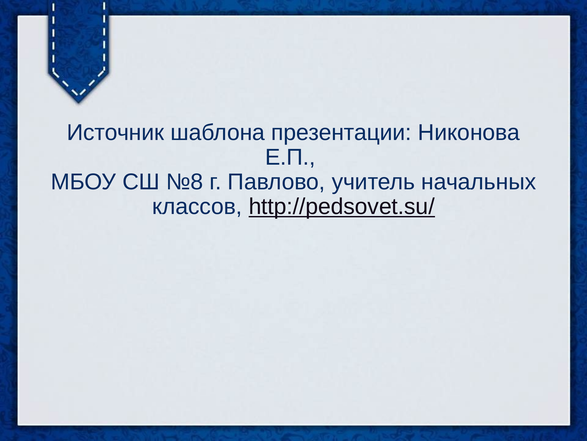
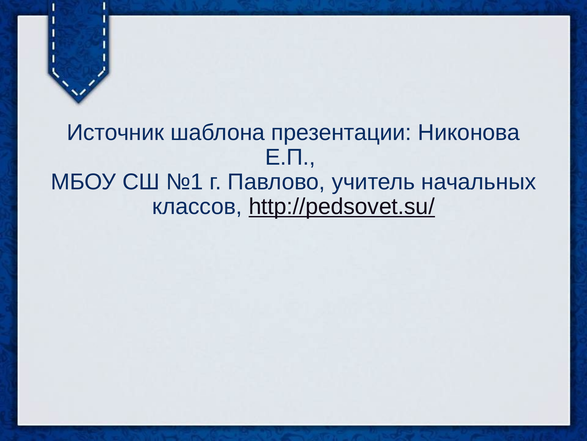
№8: №8 -> №1 (185, 182)
